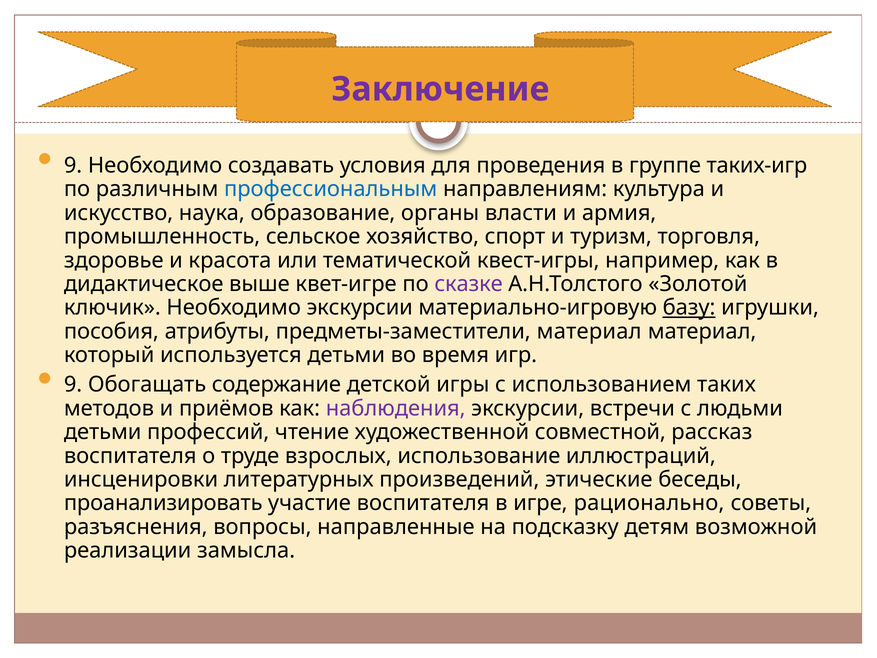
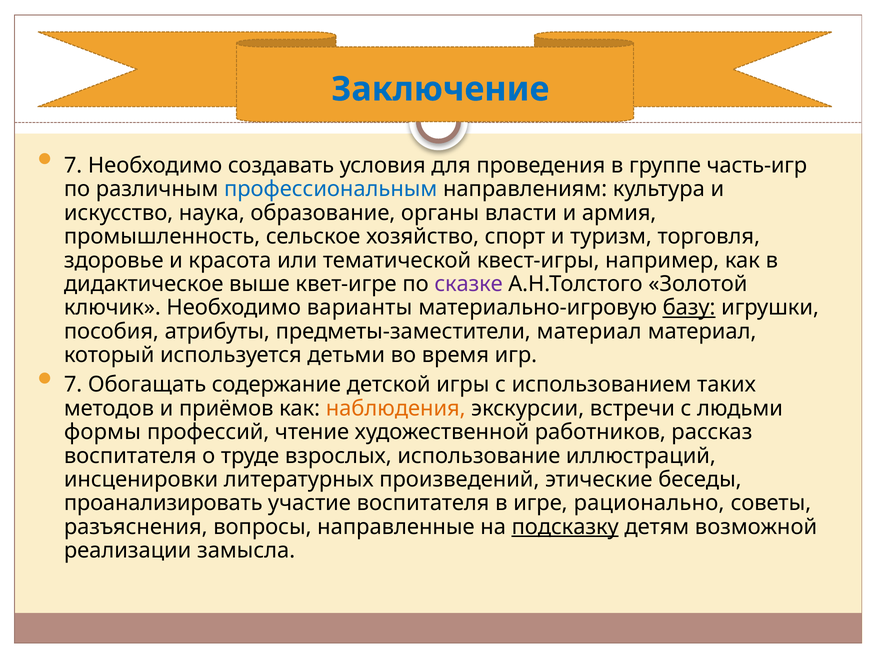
Заключение colour: purple -> blue (440, 89)
9: 9 -> 7 (73, 165)
таких-игр: таких-игр -> часть-игр (757, 165)
Необходимо экскурсии: экскурсии -> варианты (360, 308)
9: 9 -> 7 (73, 385)
наблюдения colour: purple -> orange (396, 408)
детьми: детьми -> формы (102, 432)
совместной: совместной -> работников (600, 432)
подсказку underline: none -> present (565, 527)
